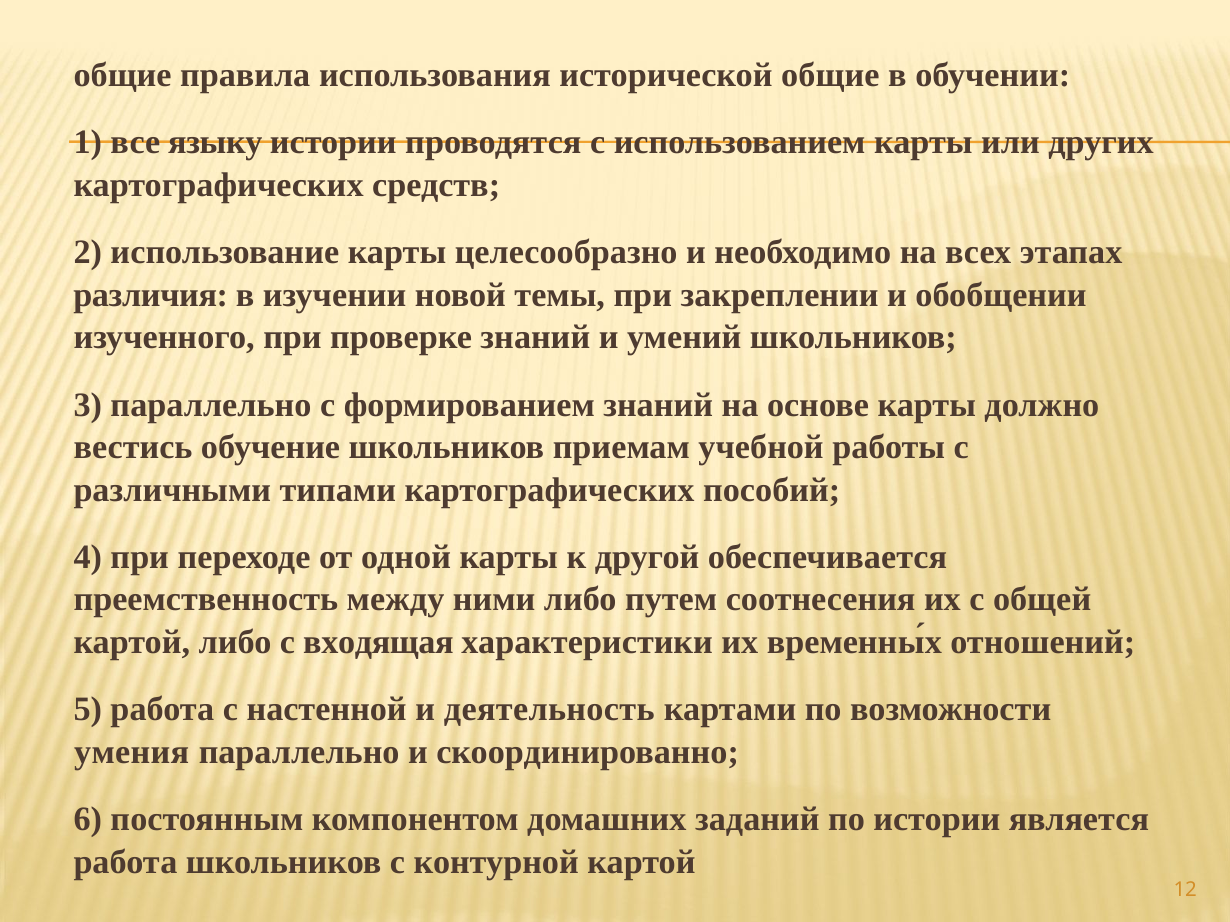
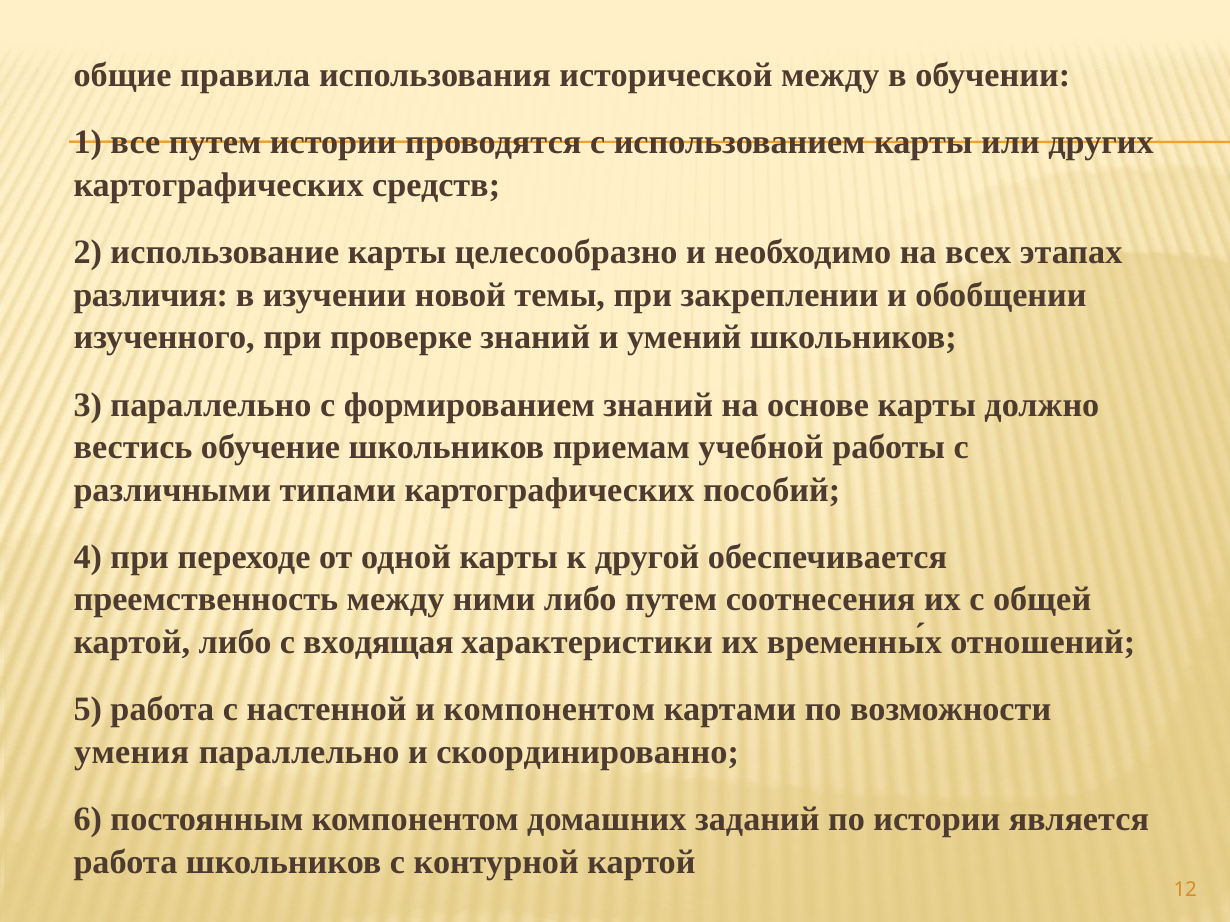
исторической общие: общие -> между (830, 75)
все языку: языку -> путем (215, 143)
и деятельность: деятельность -> компонентом (549, 710)
